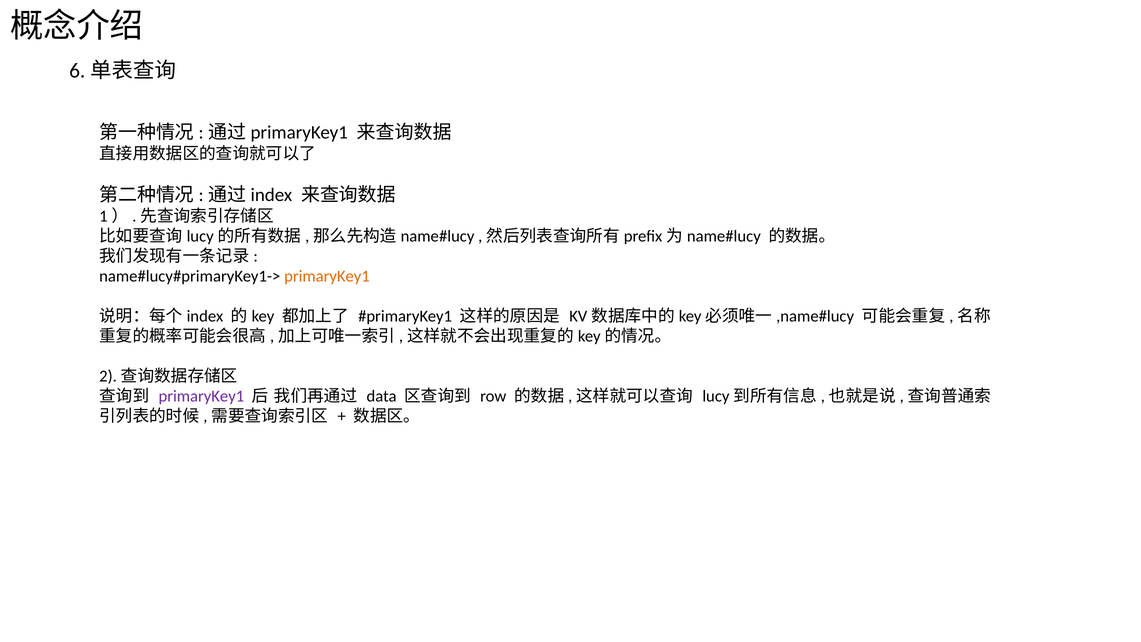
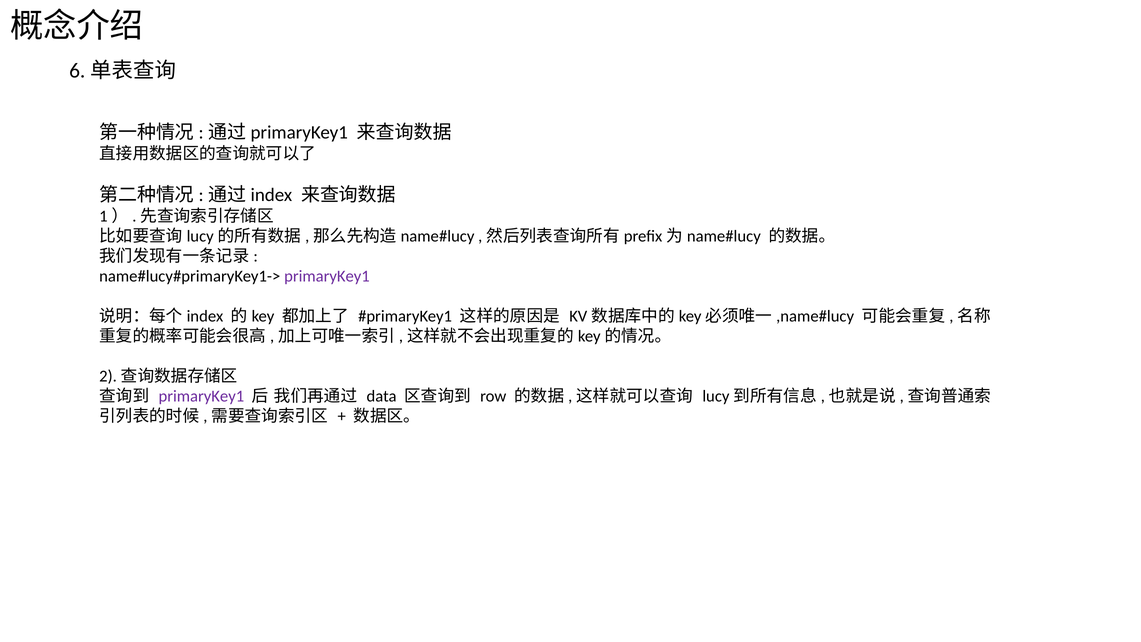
primaryKey1 colour: orange -> purple (327, 276)
